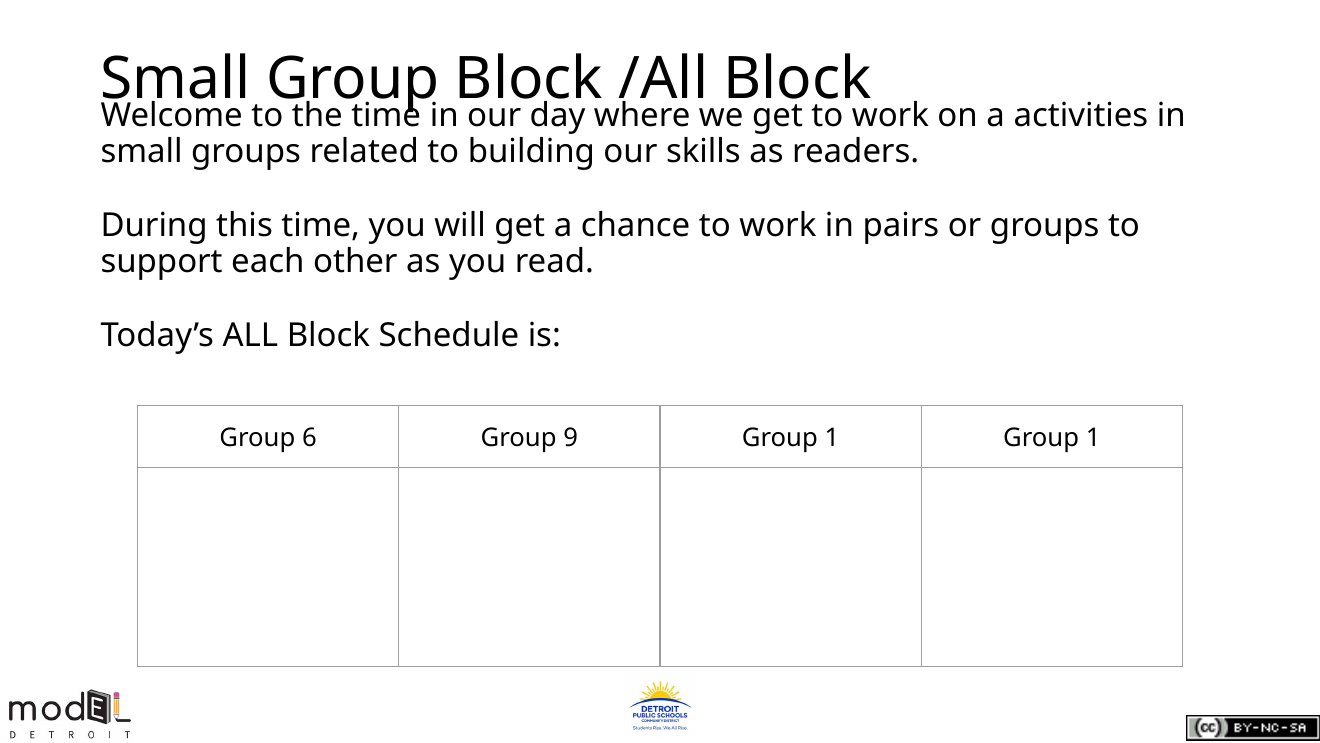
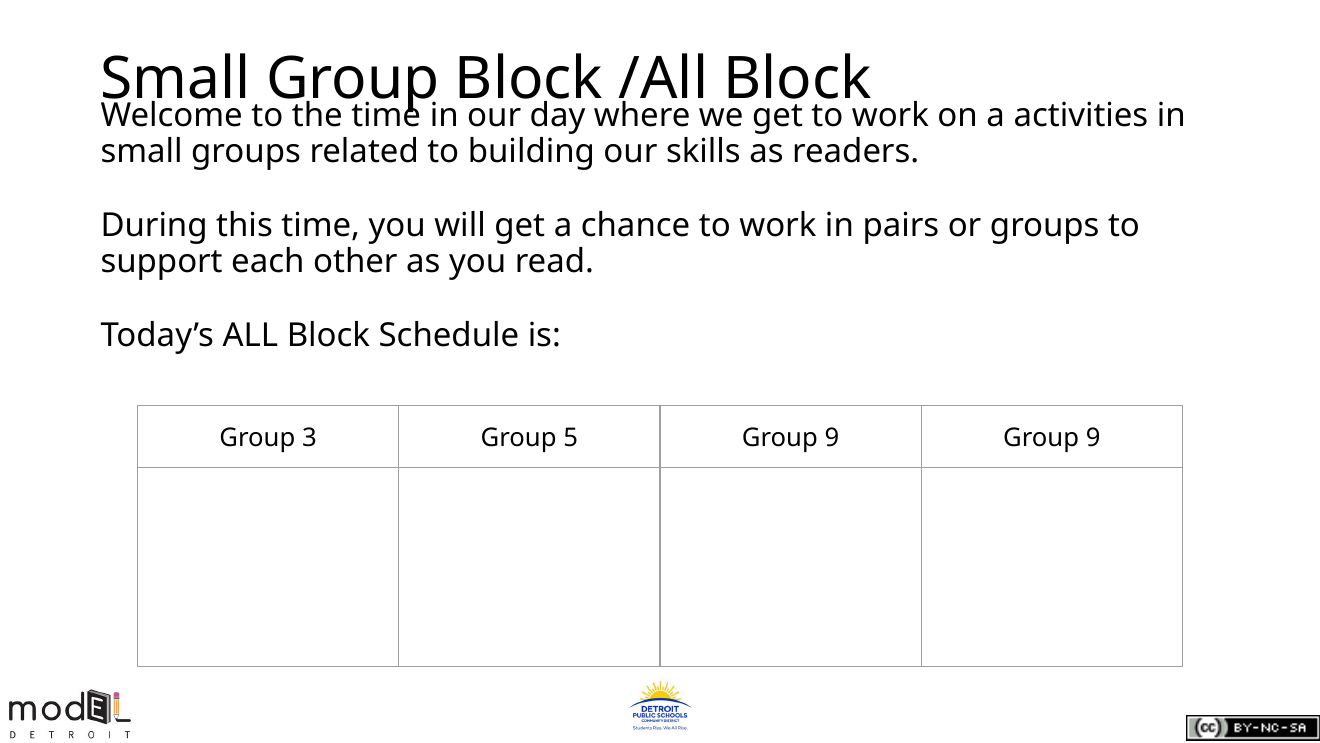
6: 6 -> 3 (309, 438)
9: 9 -> 5 (571, 438)
1: 1 -> 9 (832, 438)
1: 1 -> 9 (1093, 438)
